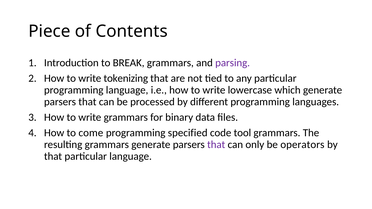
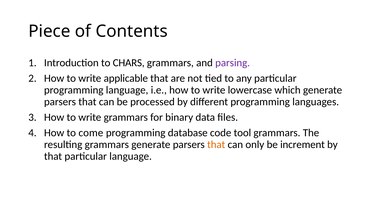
BREAK: BREAK -> CHARS (129, 63)
tokenizing: tokenizing -> applicable (126, 78)
specified: specified -> database (188, 133)
that colour: purple -> orange (216, 145)
operators: operators -> increment (303, 145)
